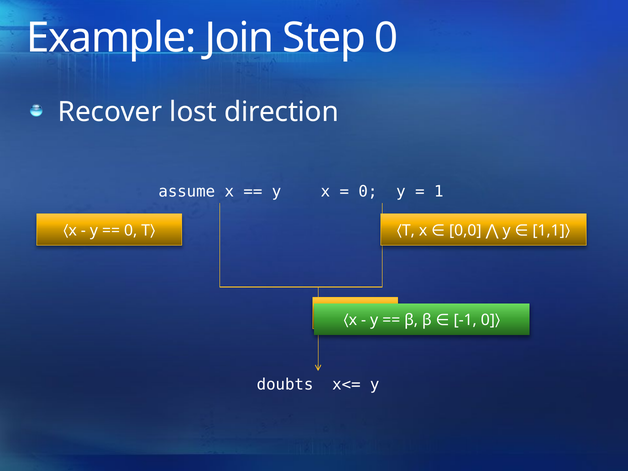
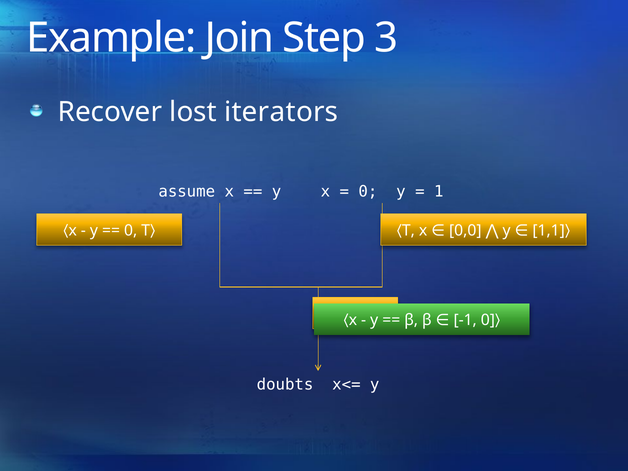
Step 0: 0 -> 3 (386, 38)
direction: direction -> iterators (281, 112)
